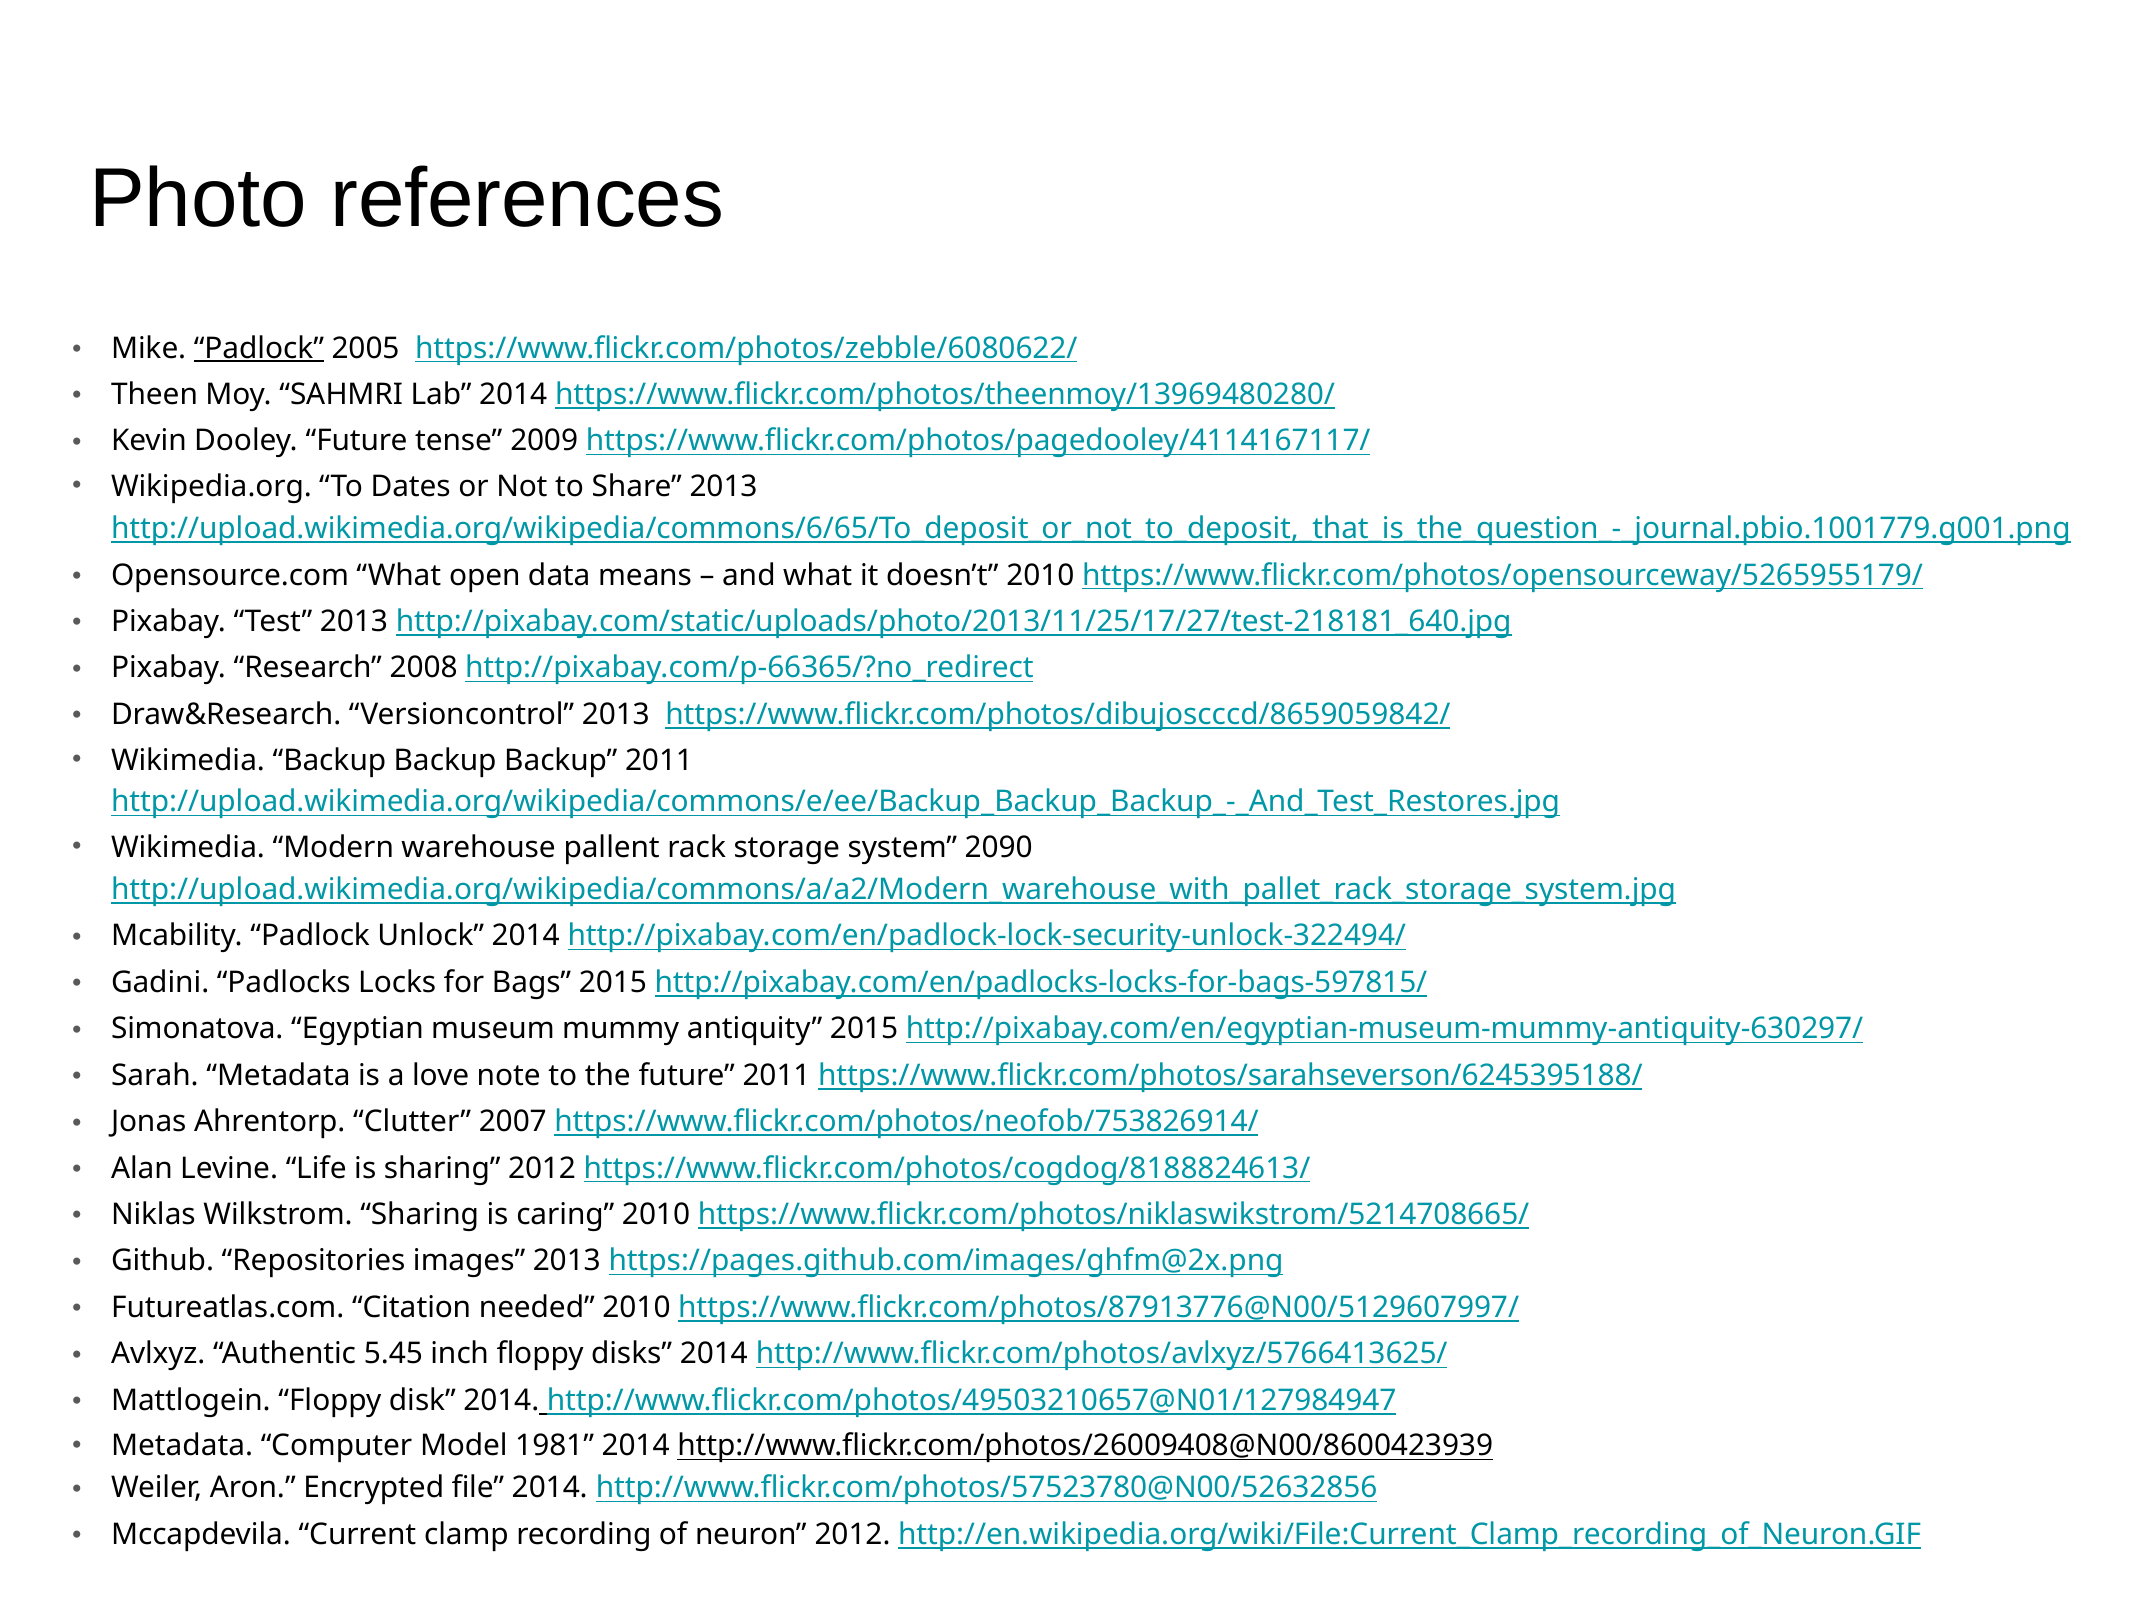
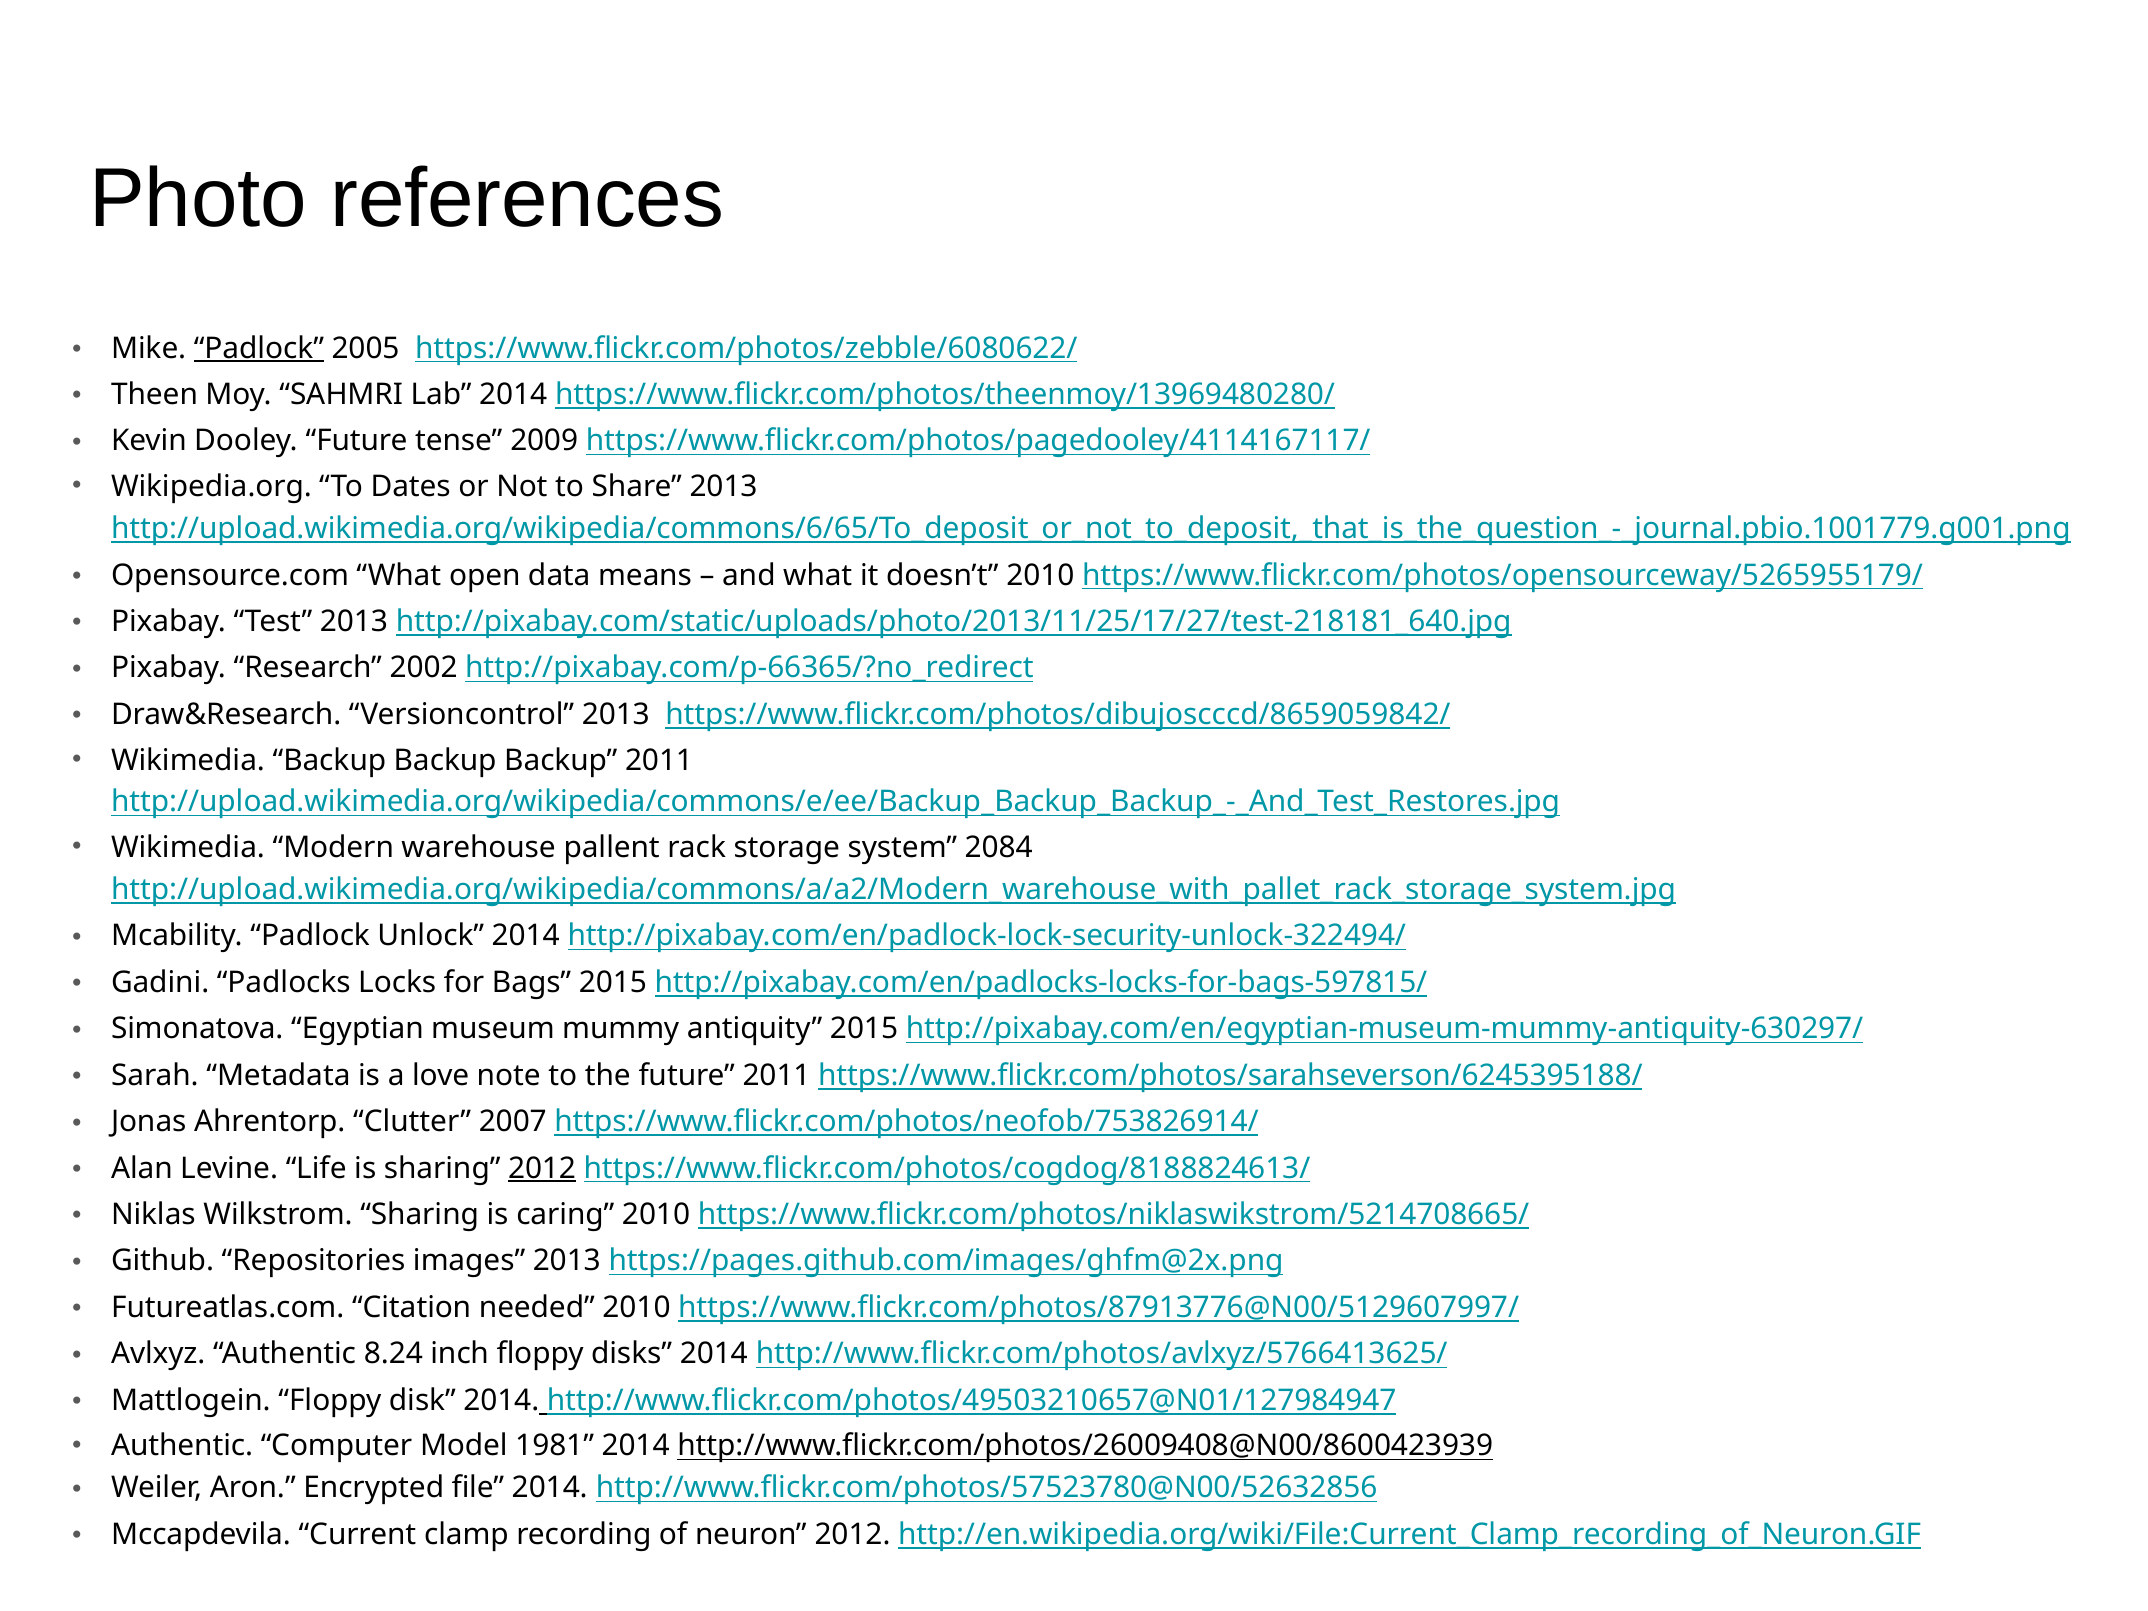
2008: 2008 -> 2002 (424, 668)
2090: 2090 -> 2084 (999, 848)
2012 underline: none -> present (542, 1168)
5.45: 5.45 -> 8.24 (393, 1354)
Metadata: Metadata -> Authentic (182, 1446)
